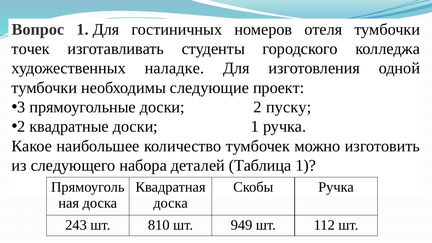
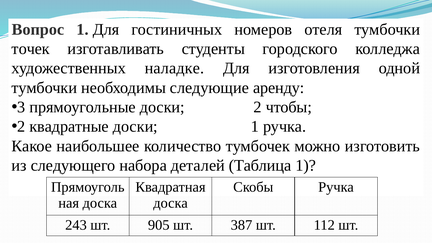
проект: проект -> аренду (279, 88)
пуску: пуску -> чтобы (289, 107)
810: 810 -> 905 (159, 225)
949: 949 -> 387 (242, 225)
